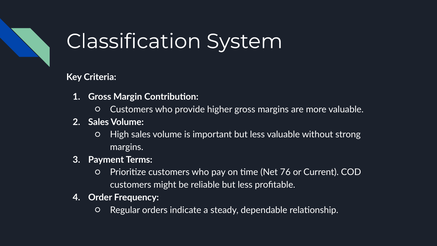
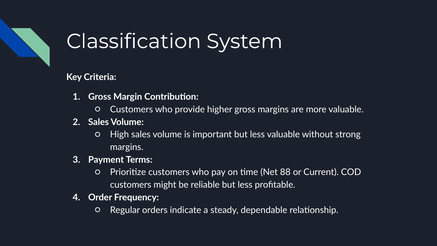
76: 76 -> 88 (285, 172)
